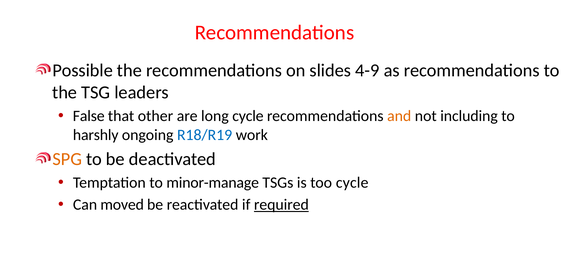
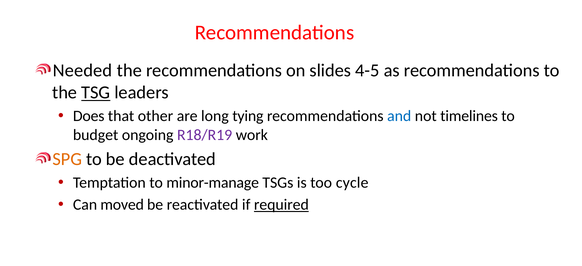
Possible: Possible -> Needed (83, 71)
4-9: 4-9 -> 4-5 (367, 71)
TSG underline: none -> present (96, 93)
False: False -> Does (89, 116)
long cycle: cycle -> tying (248, 116)
and colour: orange -> blue (399, 116)
including: including -> timelines (469, 116)
harshly: harshly -> budget (96, 135)
R18/R19 colour: blue -> purple (205, 135)
